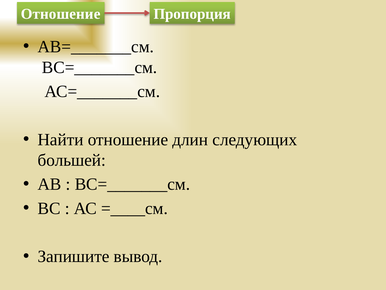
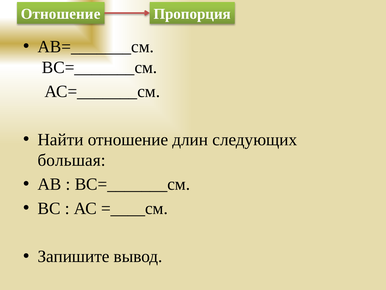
большей: большей -> большая (72, 160)
